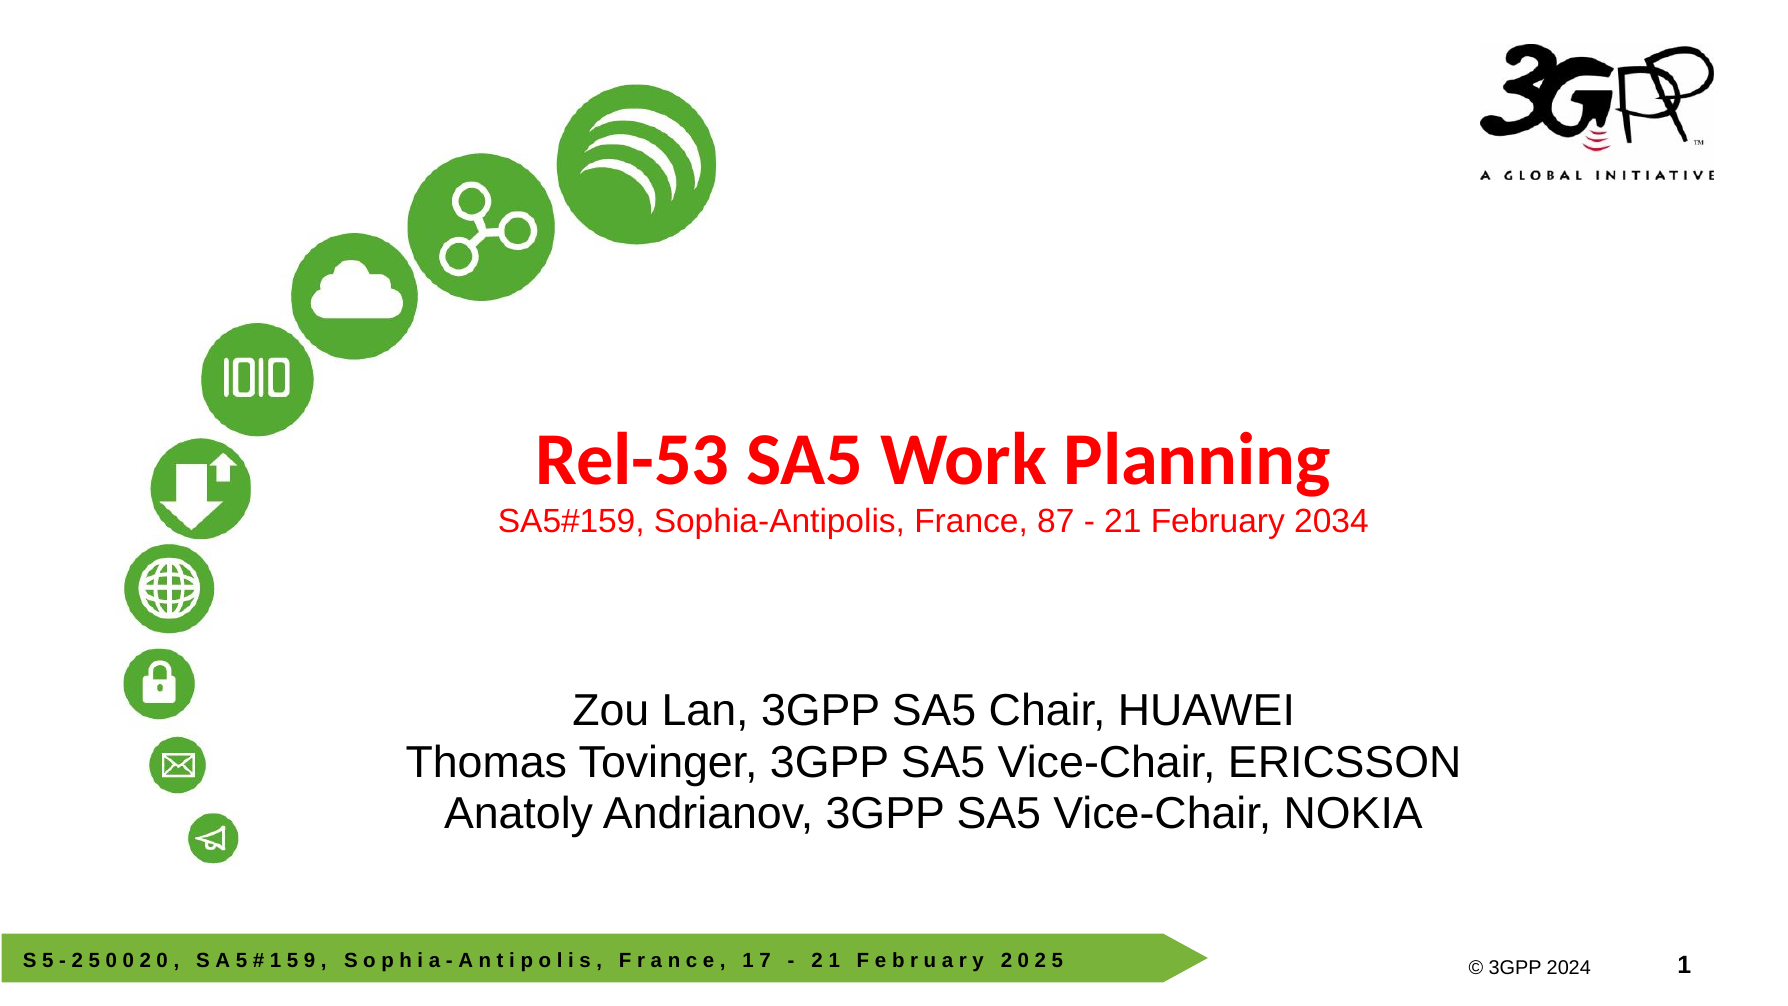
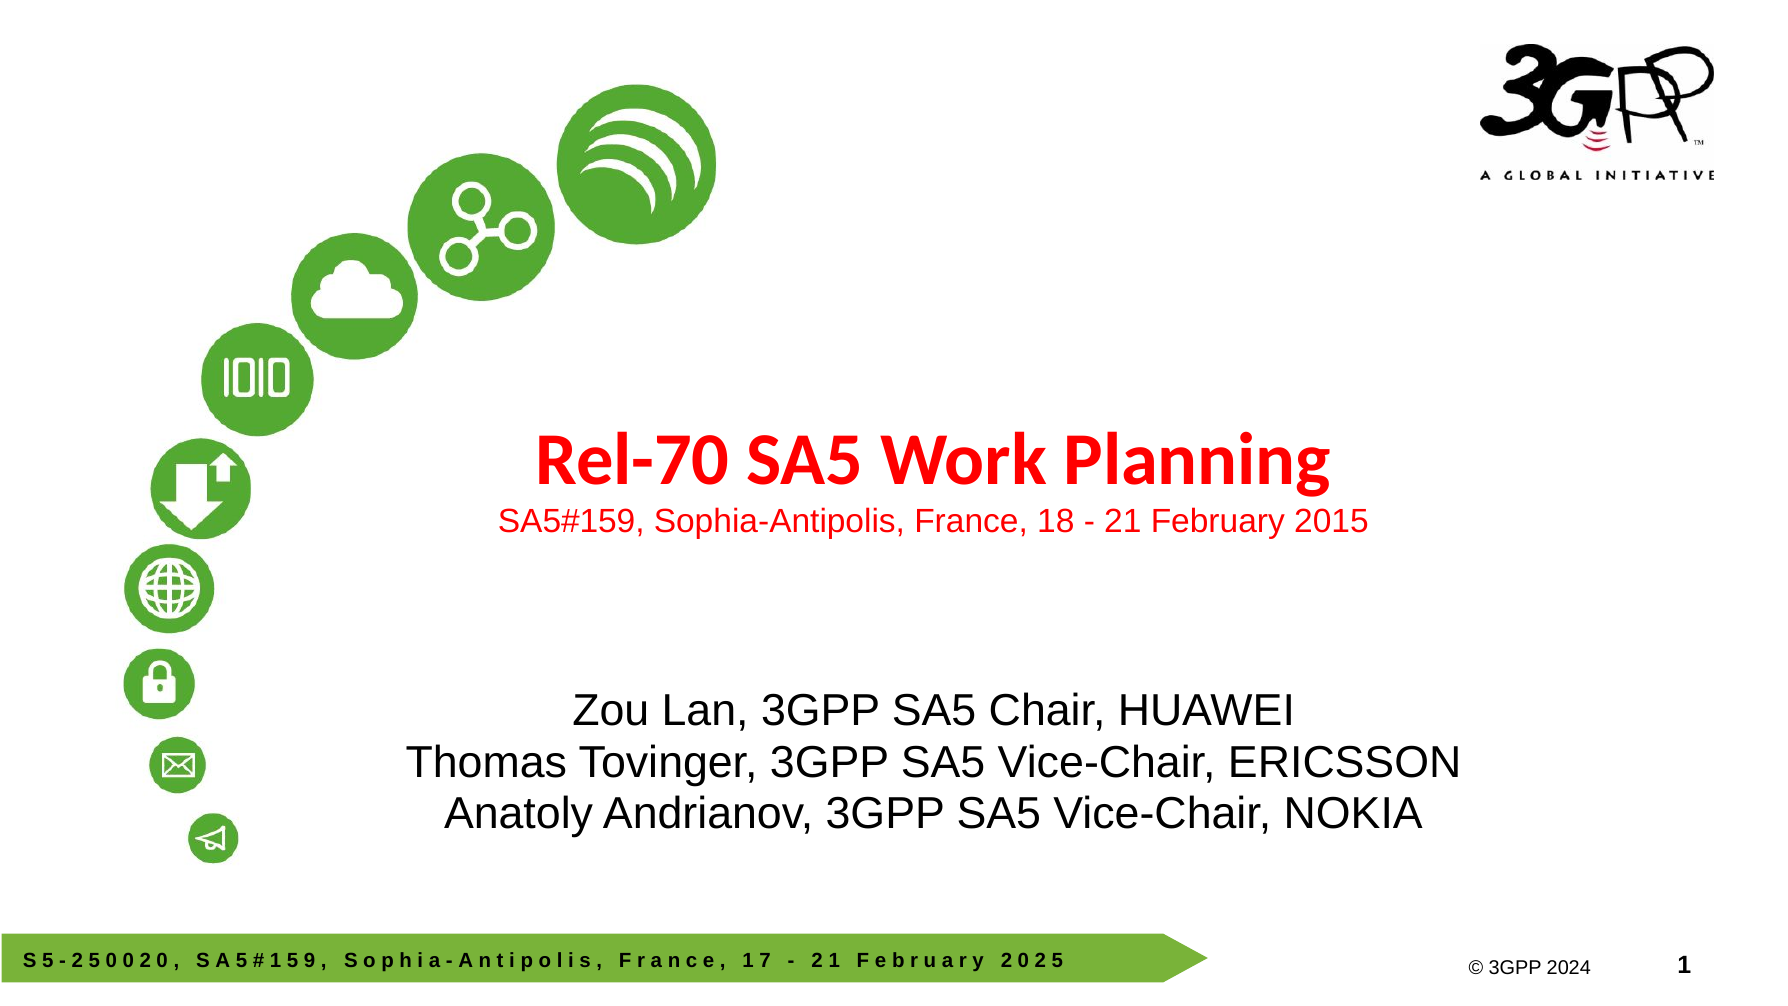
Rel-53: Rel-53 -> Rel-70 (632, 460)
87: 87 -> 18 (1056, 522)
2034: 2034 -> 2015 (1331, 522)
